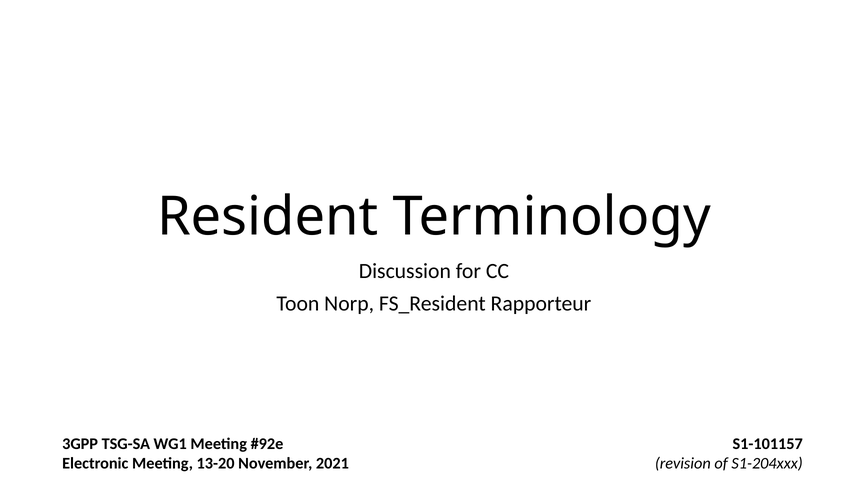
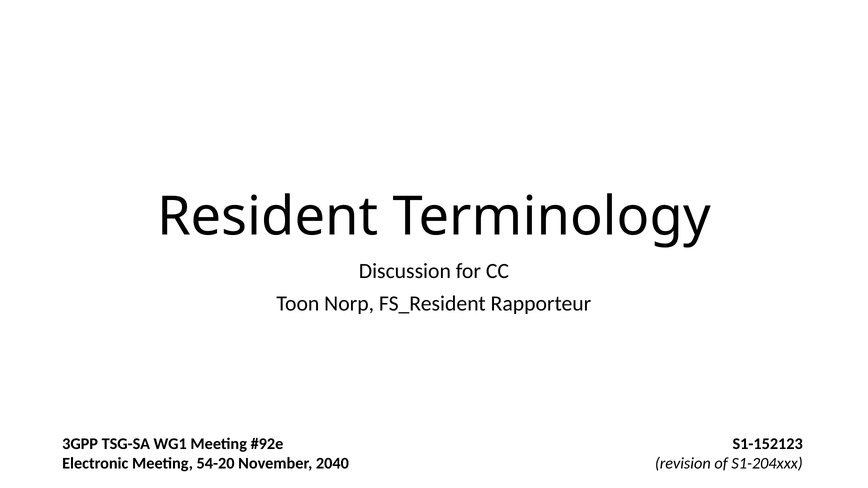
S1-101157: S1-101157 -> S1-152123 (768, 444)
13-20: 13-20 -> 54-20 (216, 463)
2021: 2021 -> 2040 (332, 463)
